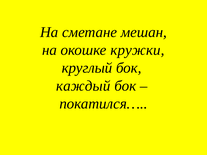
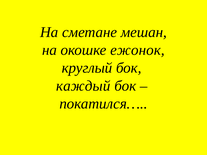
кружки: кружки -> ежонок (137, 50)
